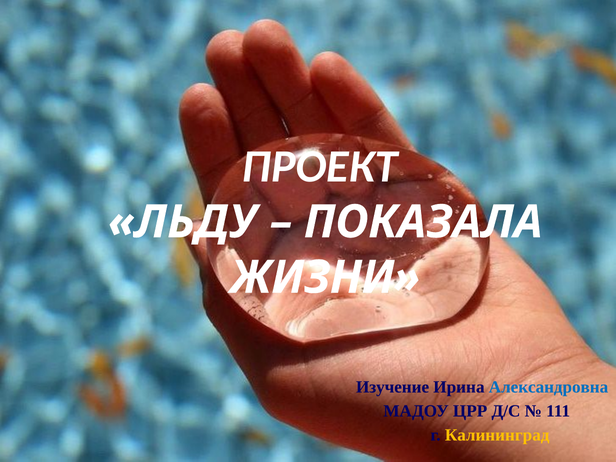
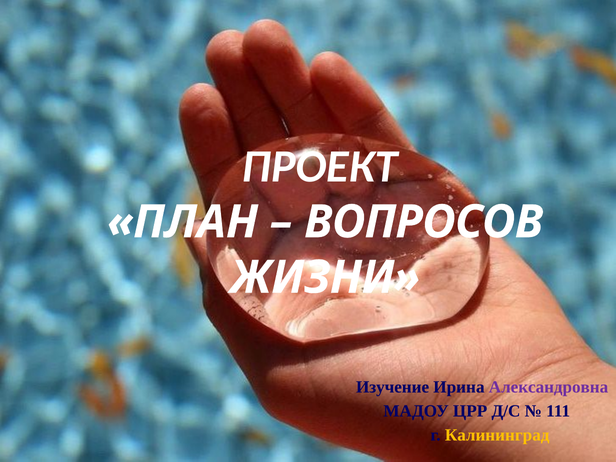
ЛЬДУ: ЛЬДУ -> ПЛАН (182, 222)
ПОКАЗАЛА: ПОКАЗАЛА -> ВОПРОСОВ (424, 222)
Александровна colour: blue -> purple (549, 387)
